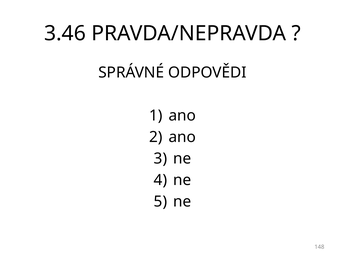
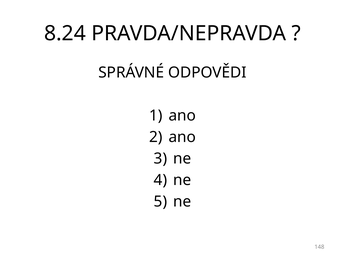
3.46: 3.46 -> 8.24 (65, 33)
